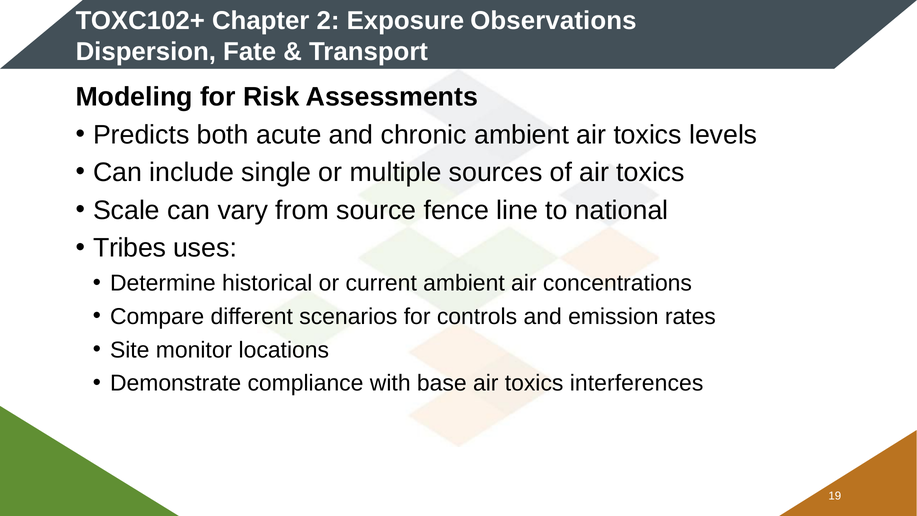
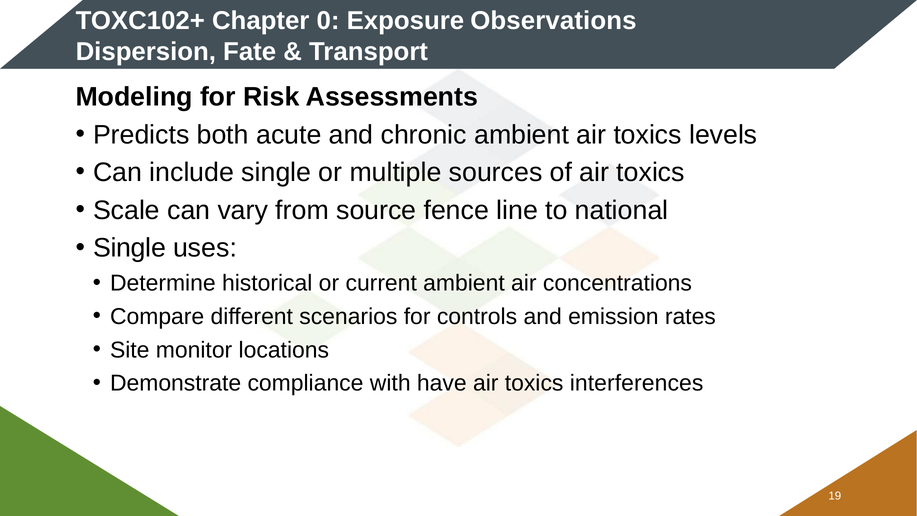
2: 2 -> 0 (328, 21)
Tribes: Tribes -> Single (130, 248)
base: base -> have (442, 383)
